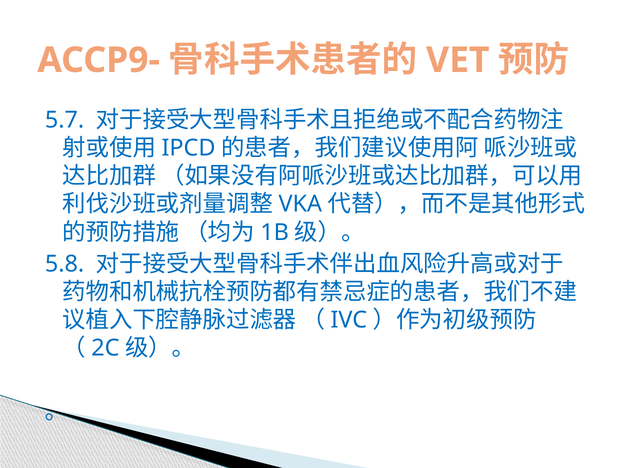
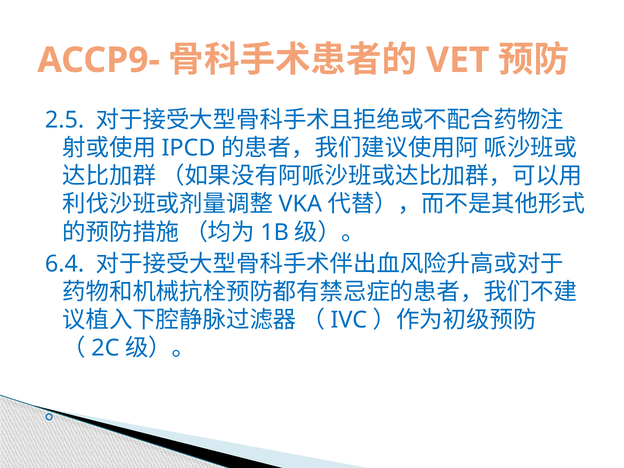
5.7: 5.7 -> 2.5 (65, 120)
5.8: 5.8 -> 6.4 (65, 264)
